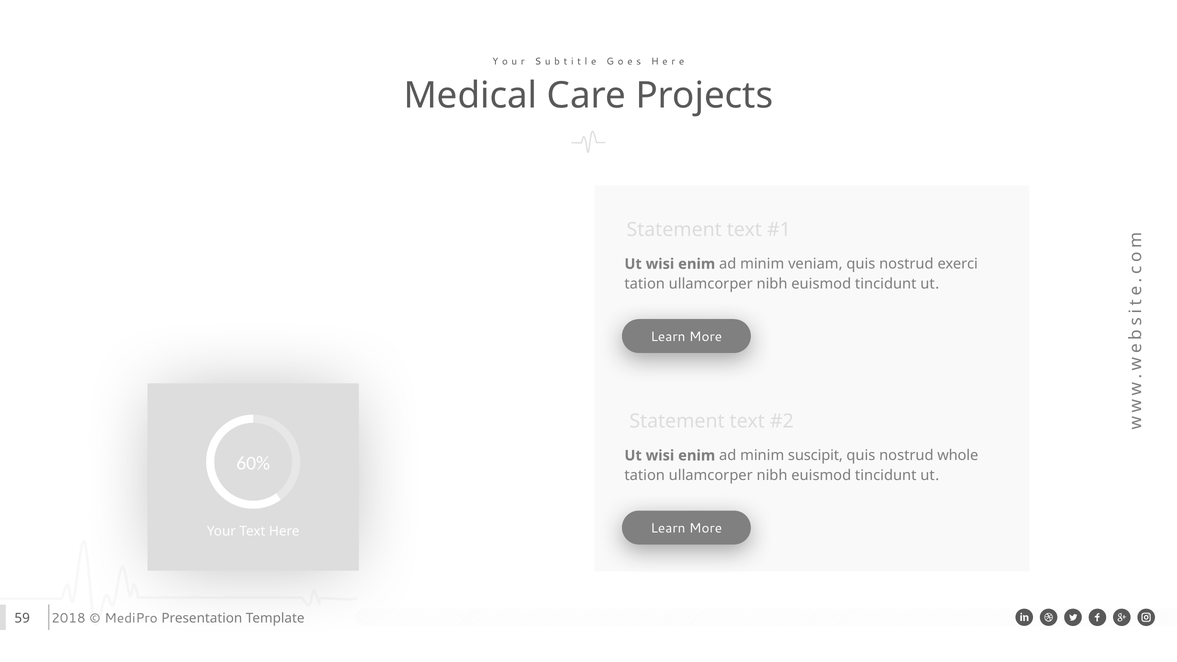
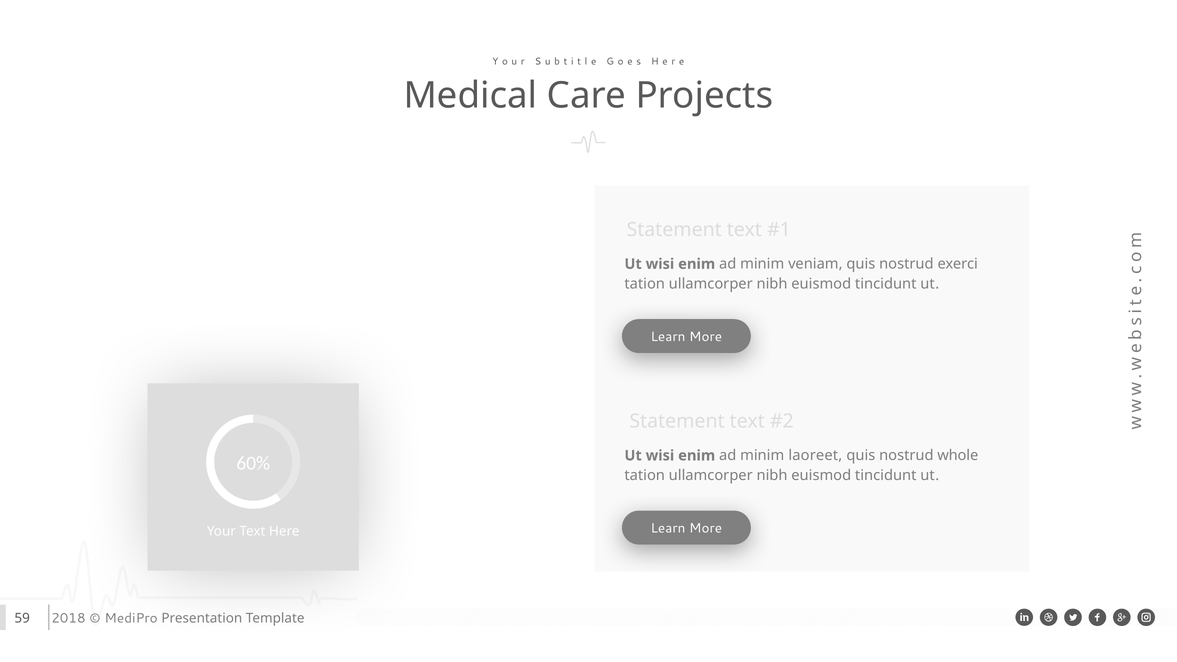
suscipit: suscipit -> laoreet (815, 456)
